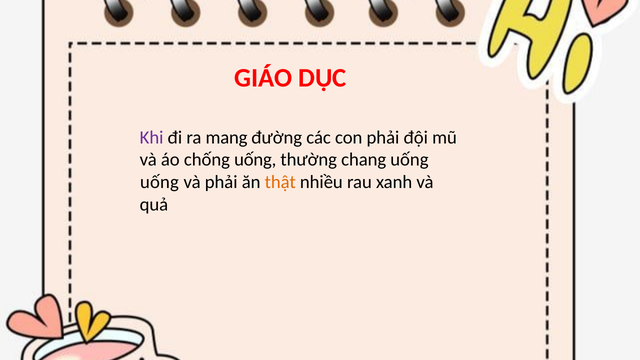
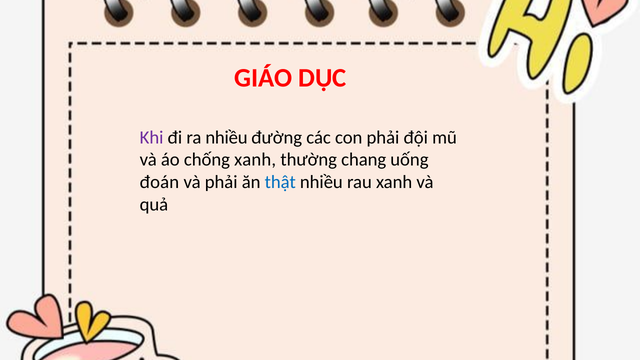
ra mang: mang -> nhiều (226, 137)
chống uống: uống -> xanh (255, 160)
uống: uống -> đoán (159, 182)
thật colour: orange -> blue (280, 182)
